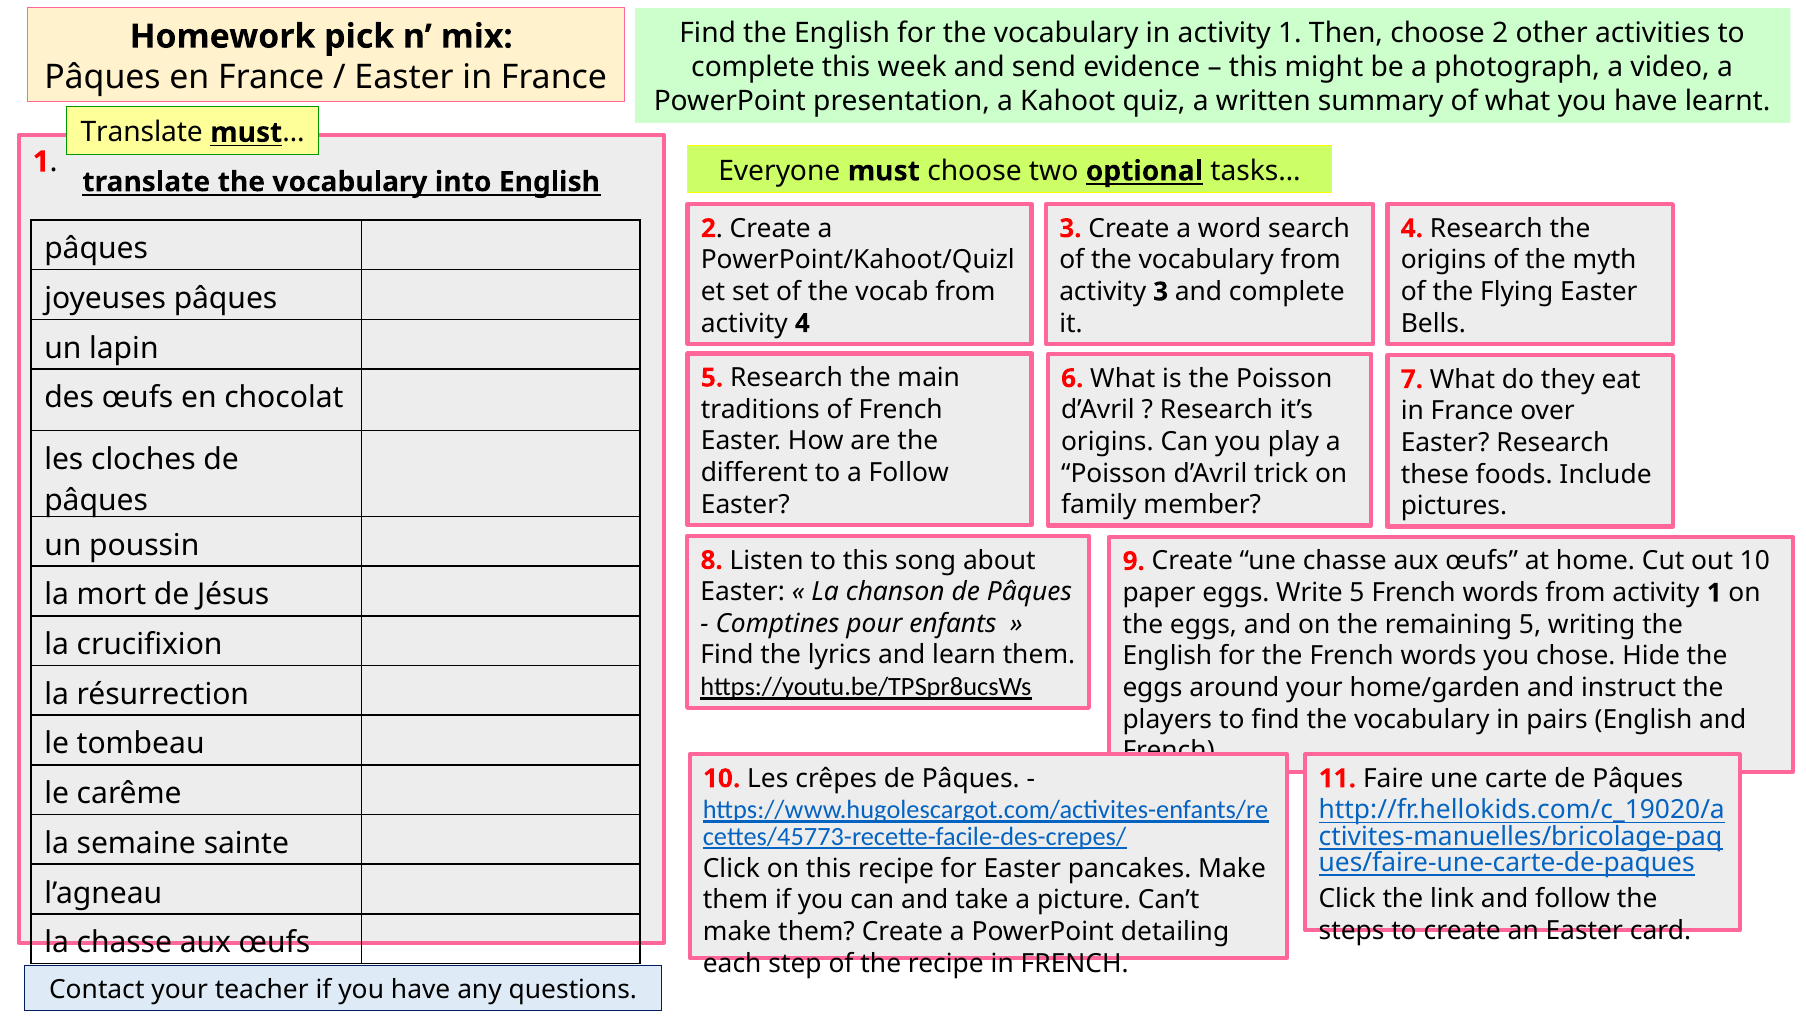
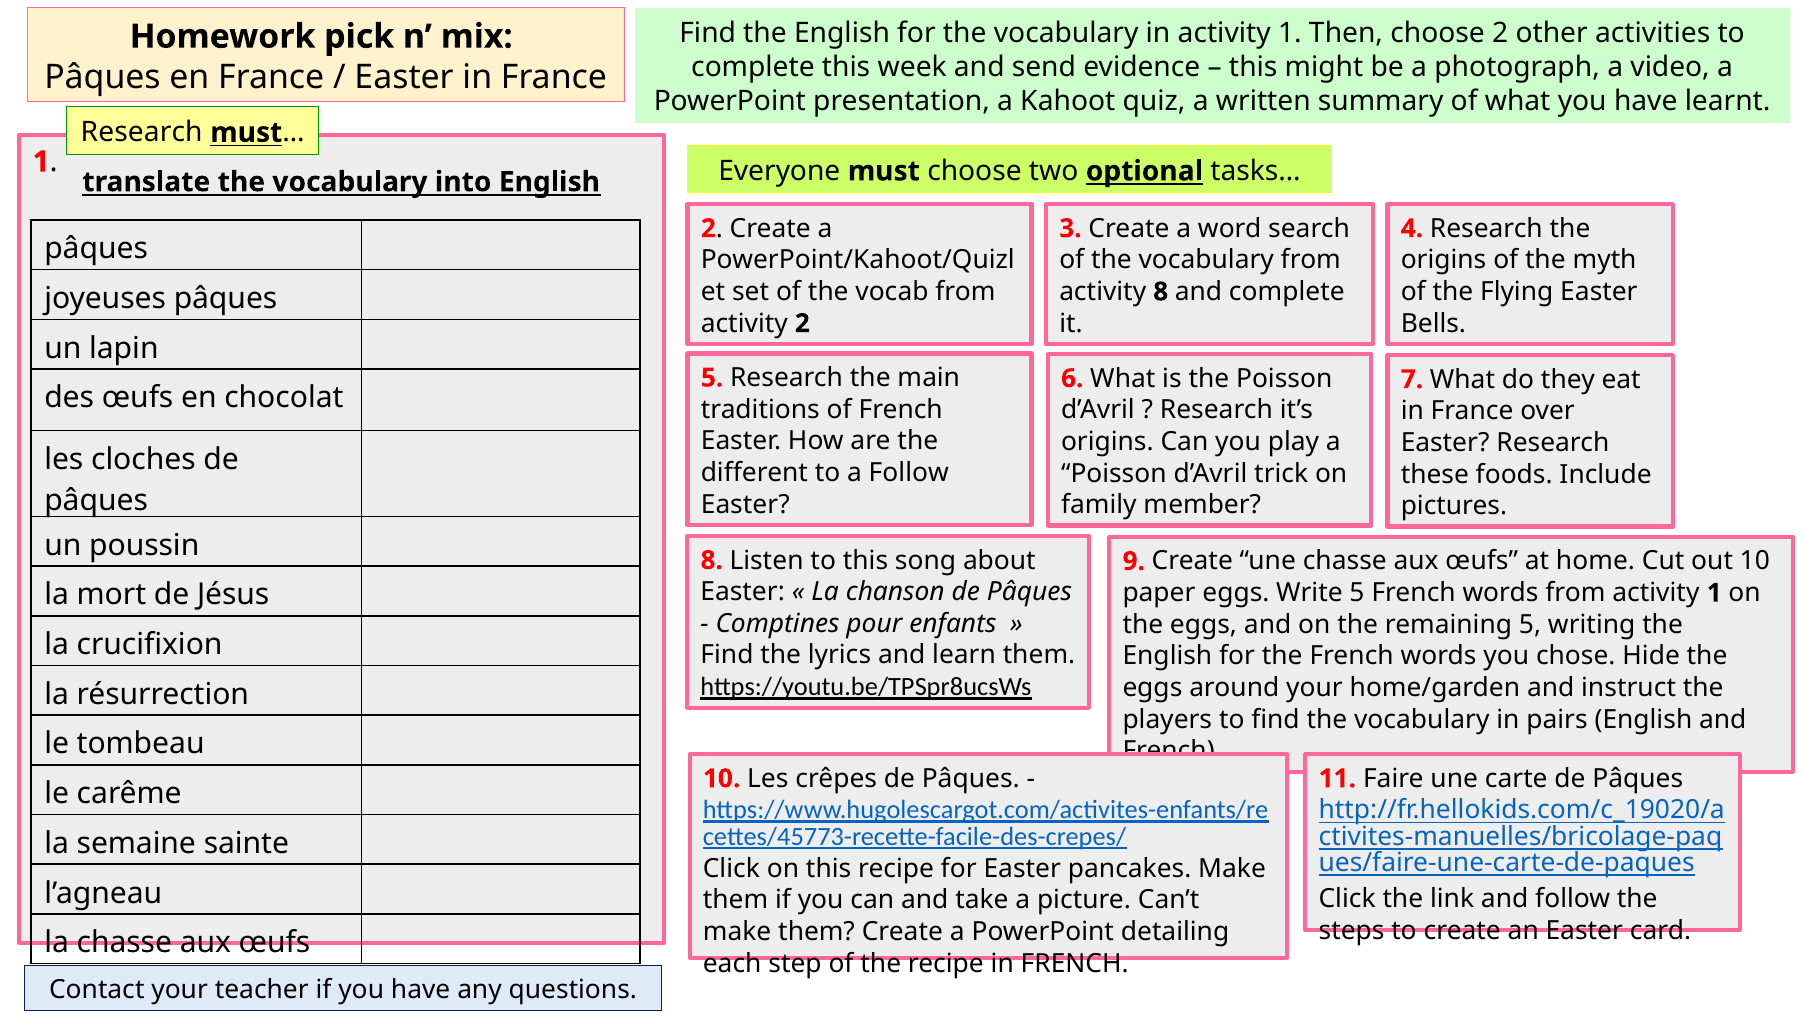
Translate: Translate -> Research (142, 133)
activity 3: 3 -> 8 (1161, 292)
activity 4: 4 -> 2 (802, 323)
